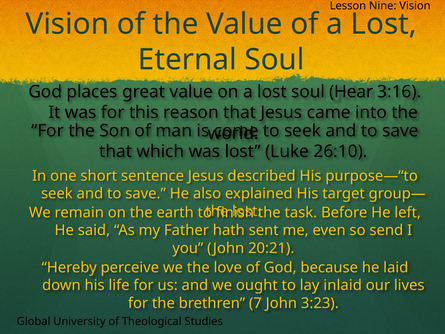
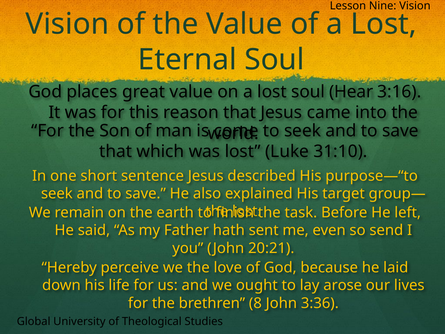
26:10: 26:10 -> 31:10 (341, 151)
inlaid: inlaid -> arose (343, 285)
7: 7 -> 8 (255, 303)
3:23: 3:23 -> 3:36 (320, 303)
